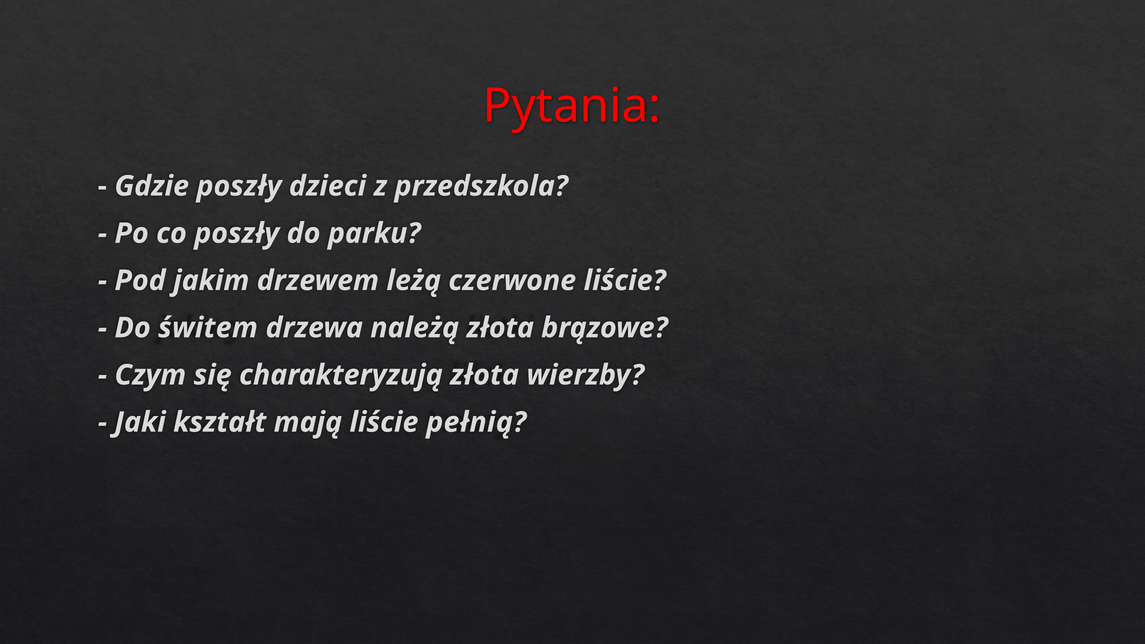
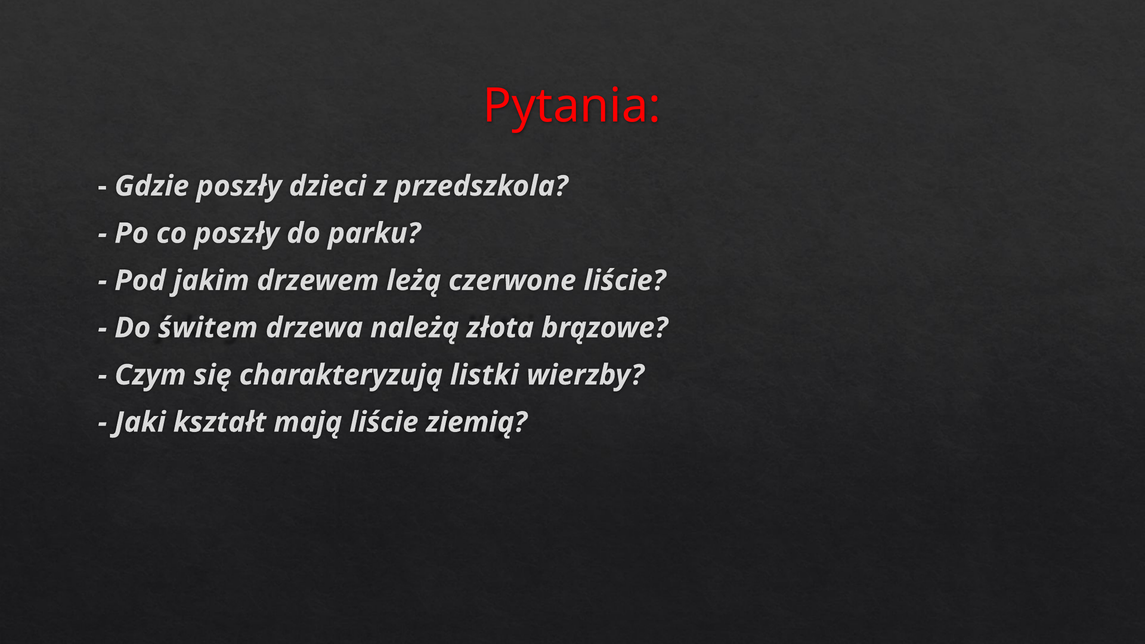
charakteryzują złota: złota -> listki (484, 375)
pełnią: pełnią -> ziemią (476, 422)
